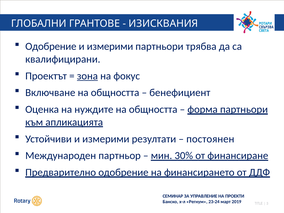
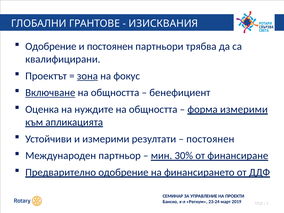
измерими: измерими -> постоянен (110, 46)
Включване underline: none -> present (50, 93)
форма партньори: партньори -> измерими (244, 109)
